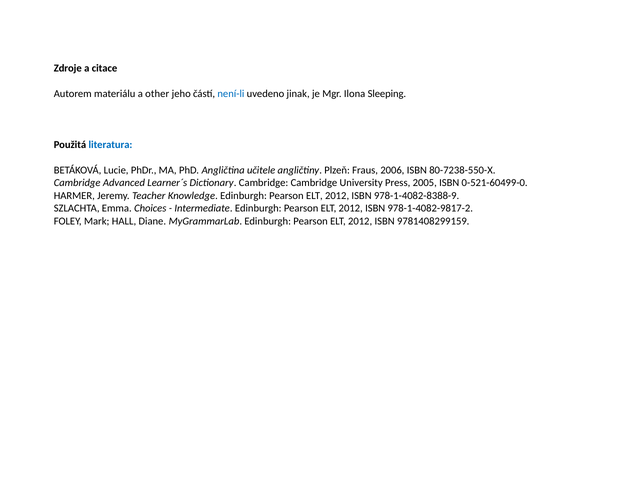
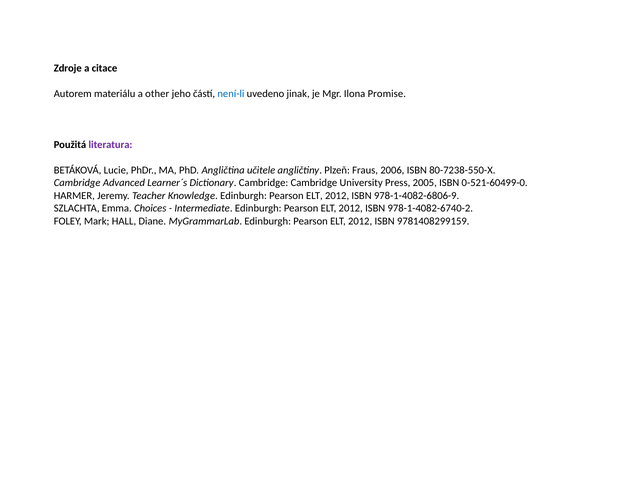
Sleeping: Sleeping -> Promise (387, 94)
literatura colour: blue -> purple (110, 145)
978-1-4082-8388-9: 978-1-4082-8388-9 -> 978-1-4082-6806-9 (417, 196)
978-1-4082-9817-2: 978-1-4082-9817-2 -> 978-1-4082-6740-2 (430, 208)
